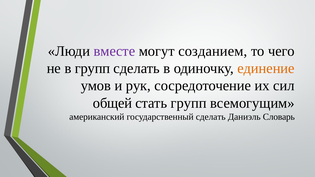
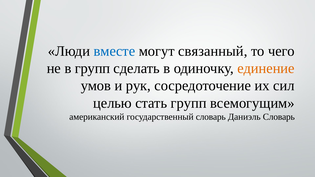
вместе colour: purple -> blue (114, 51)
созданием: созданием -> связанный (213, 51)
общей: общей -> целью (113, 103)
государственный сделать: сделать -> словарь (211, 117)
